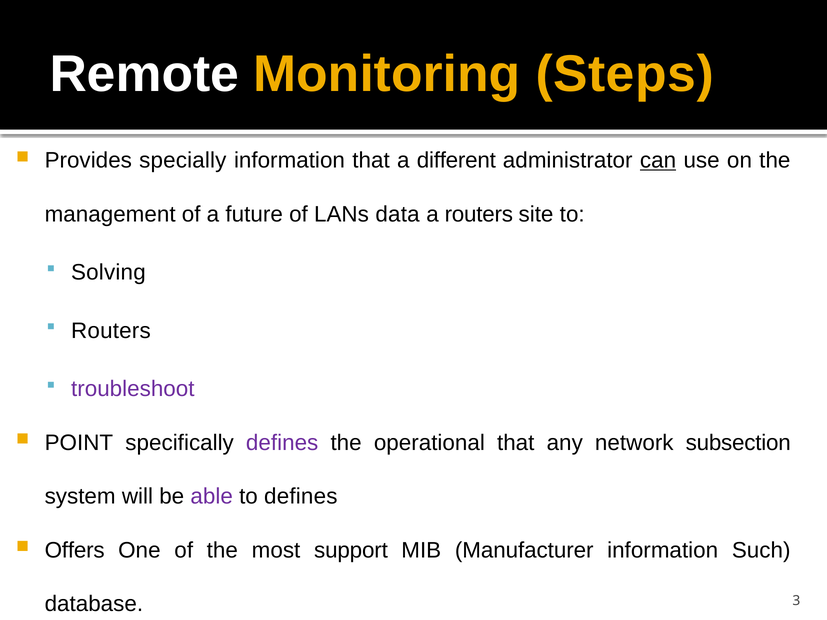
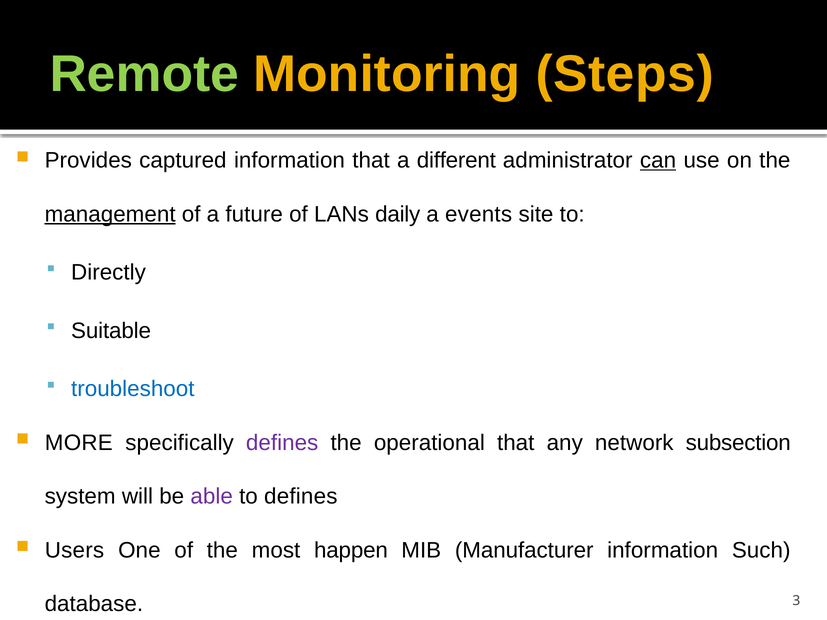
Remote colour: white -> light green (144, 74)
specially: specially -> captured (183, 160)
management underline: none -> present (110, 214)
data: data -> daily (398, 214)
a routers: routers -> events (479, 214)
Solving: Solving -> Directly (108, 273)
Routers: Routers -> Suitable (111, 331)
troubleshoot colour: purple -> blue (133, 389)
POINT: POINT -> MORE (79, 443)
Offers: Offers -> Users (74, 550)
support: support -> happen (351, 550)
